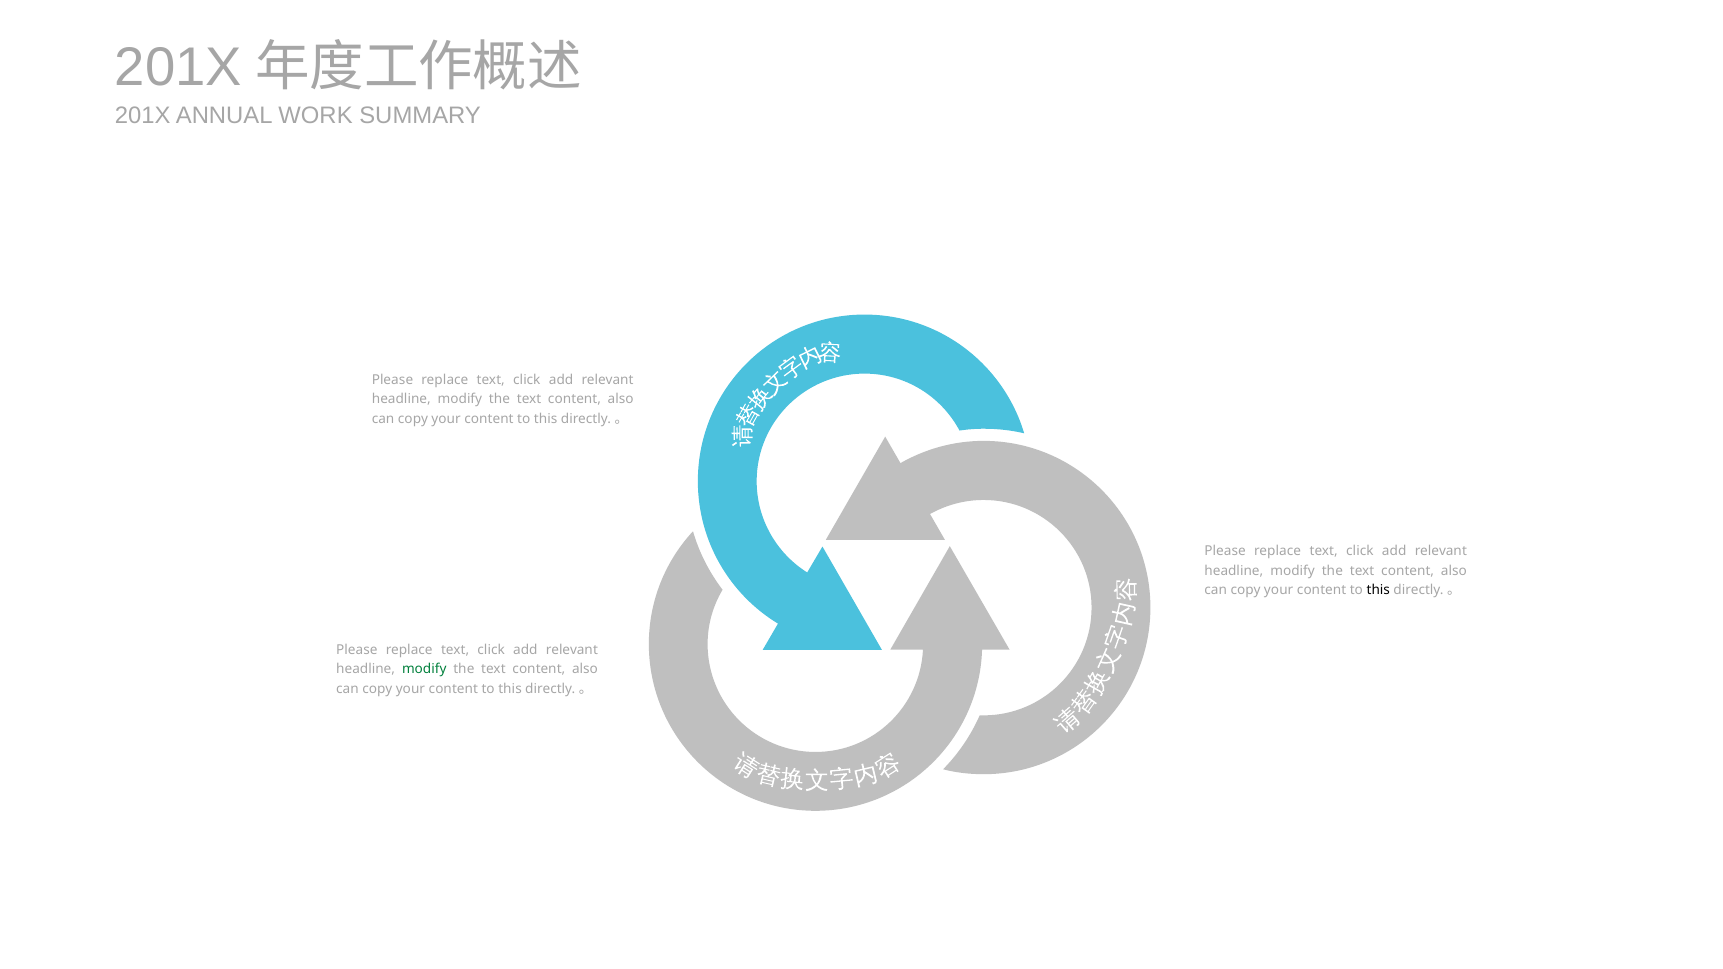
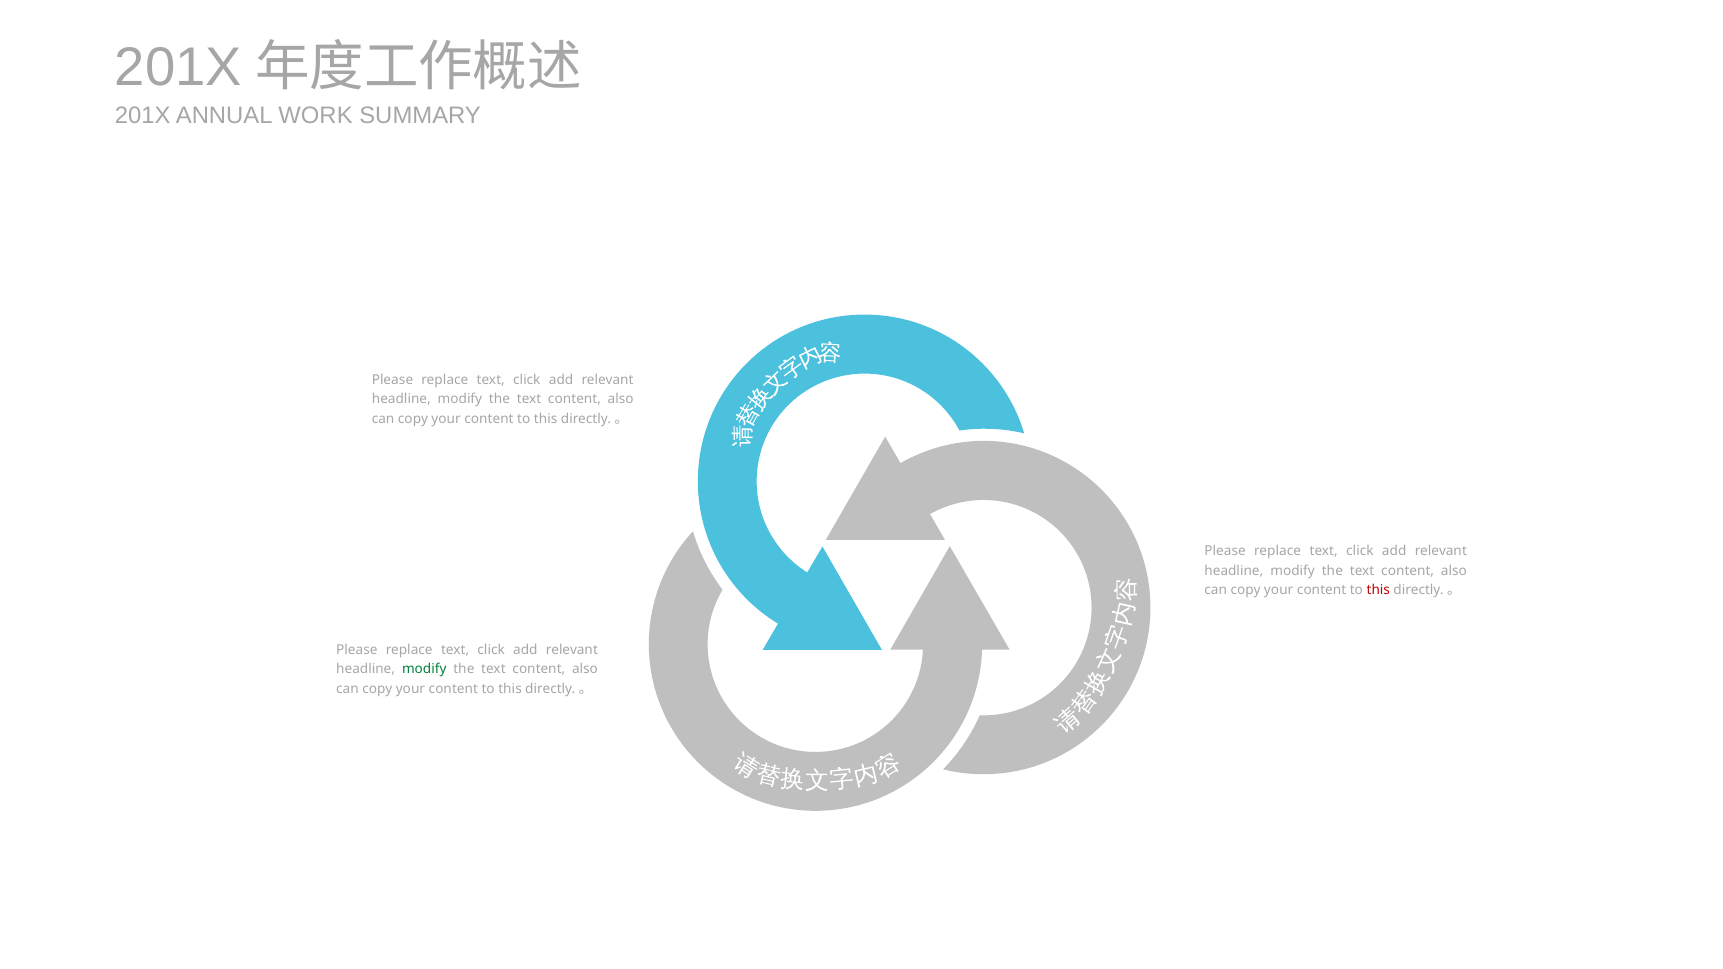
this colour: black -> red (1378, 590)
